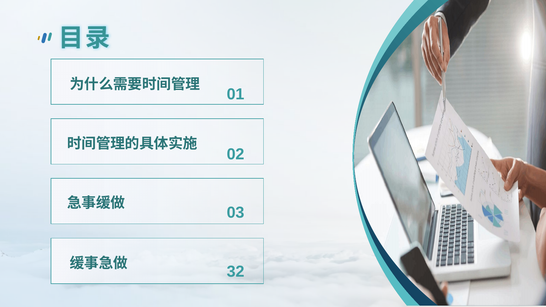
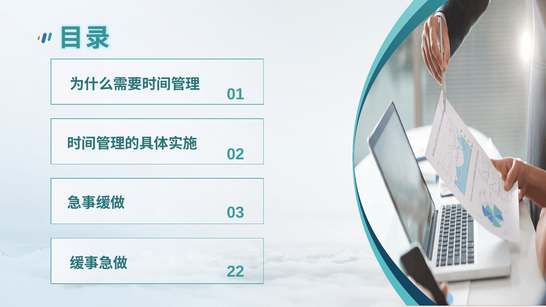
32: 32 -> 22 (236, 272)
